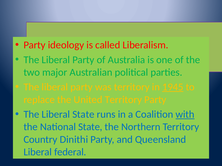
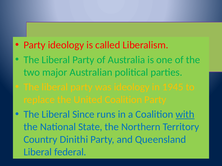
was territory: territory -> ideology (132, 87)
1945 underline: present -> none (173, 87)
United Territory: Territory -> Coalition (123, 100)
Liberal State: State -> Since (83, 115)
